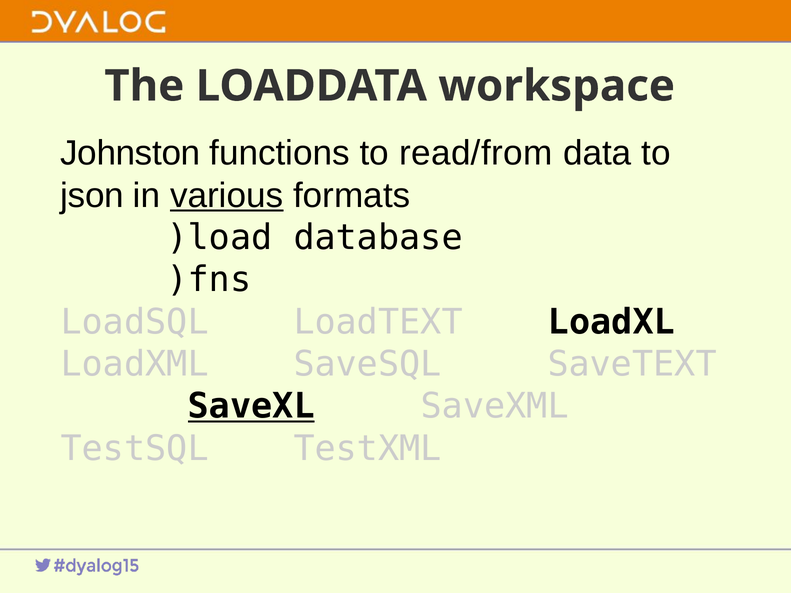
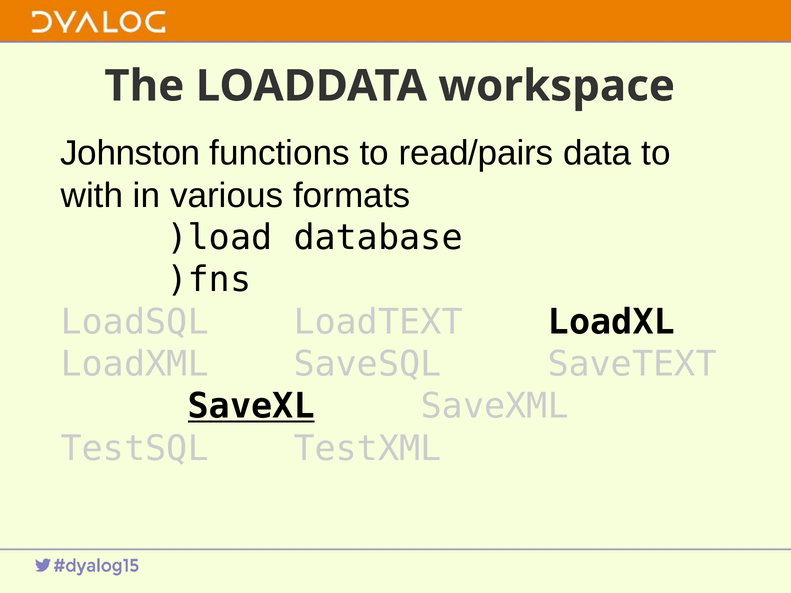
read/from: read/from -> read/pairs (476, 153)
json: json -> with (92, 196)
various underline: present -> none (227, 196)
